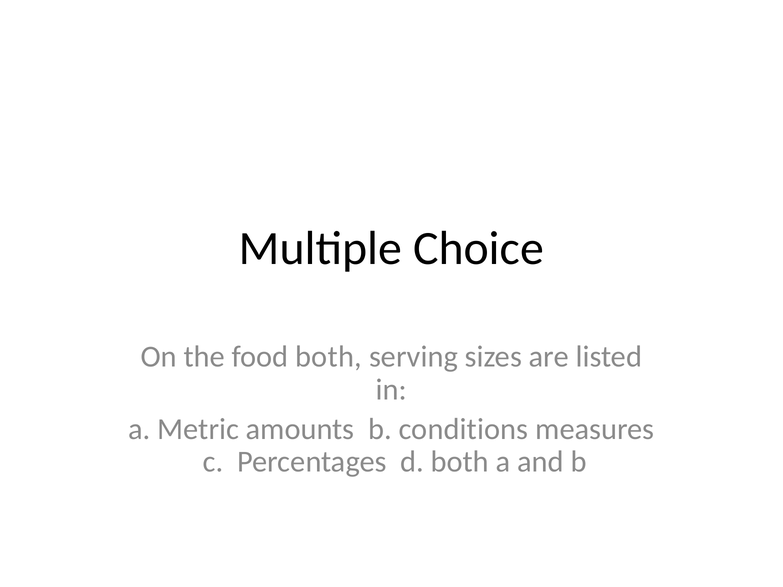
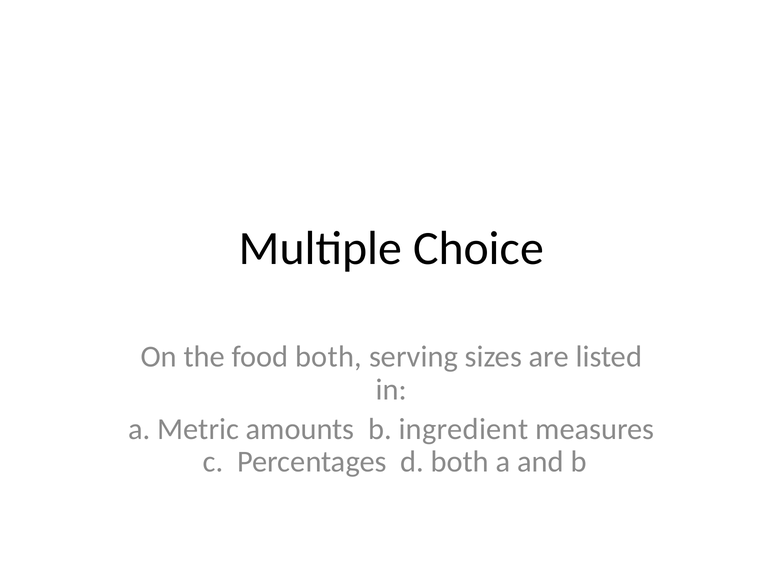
conditions: conditions -> ingredient (463, 429)
